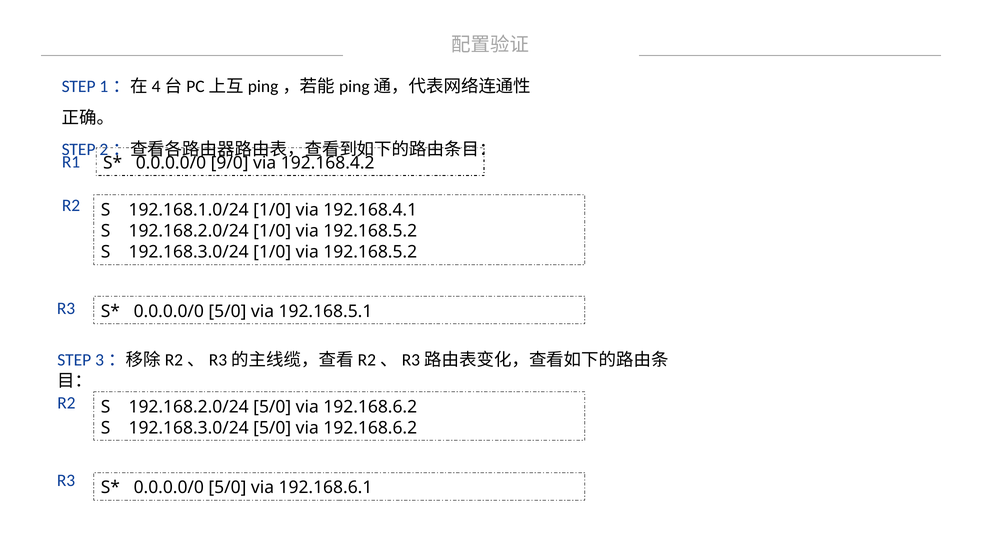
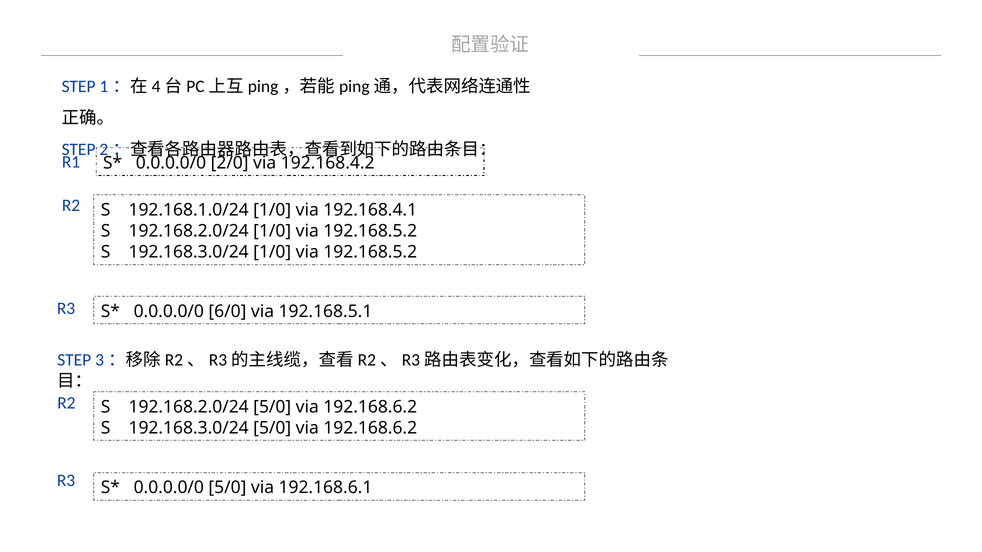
9/0: 9/0 -> 2/0 (230, 163)
5/0: 5/0 -> 6/0 (227, 312)
